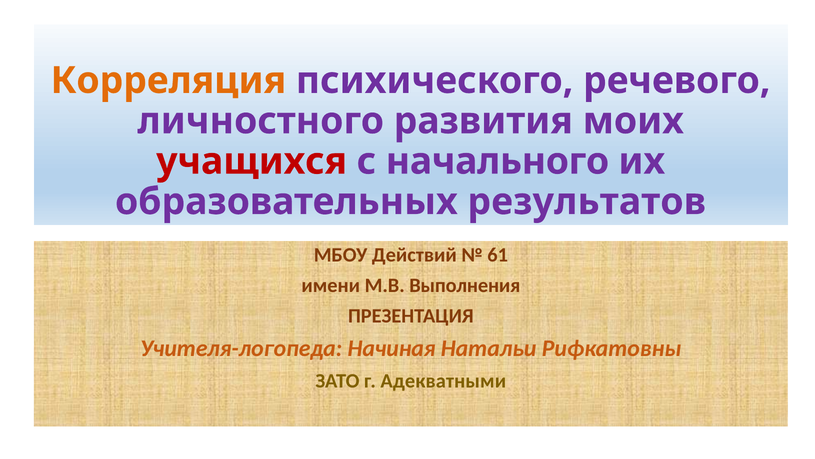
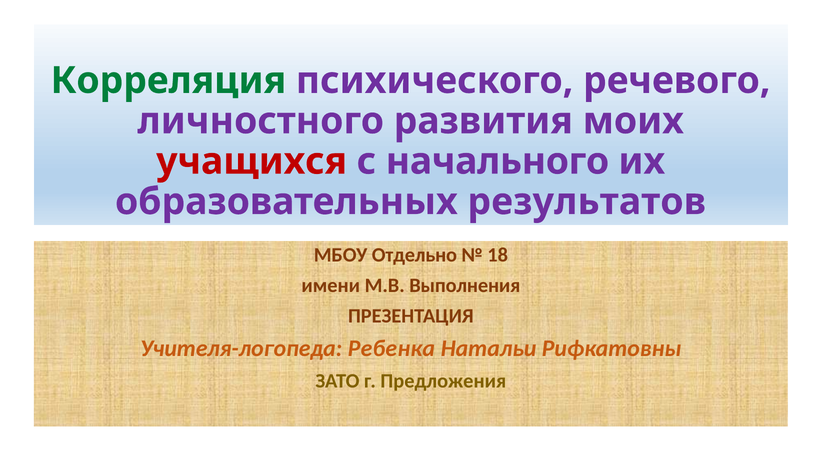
Корреляция colour: orange -> green (168, 80)
Действий: Действий -> Отдельно (414, 255)
61: 61 -> 18 (498, 255)
Начиная: Начиная -> Ребенка (391, 348)
Адекватными: Адекватными -> Предложения (443, 380)
